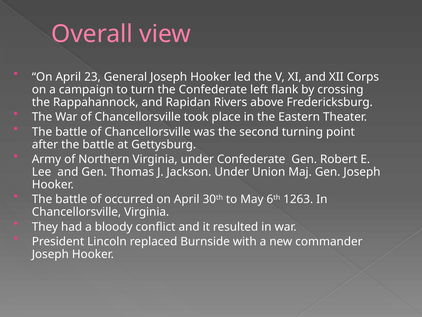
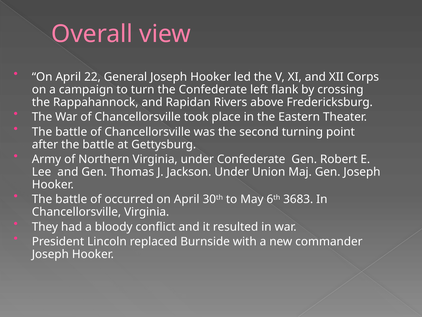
23: 23 -> 22 (92, 77)
1263: 1263 -> 3683 (298, 199)
